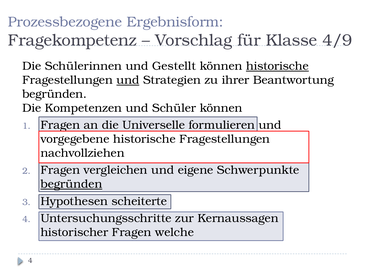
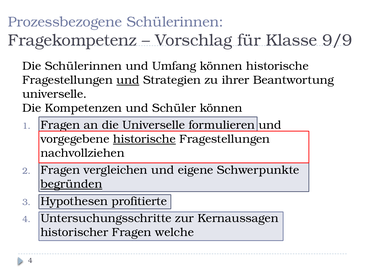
Prozessbezogene Ergebnisform: Ergebnisform -> Schülerinnen (175, 22)
4/9: 4/9 -> 9/9 (337, 40)
Gestellt: Gestellt -> Umfang (174, 66)
historische underline: present -> none (277, 66)
begründen: begründen -> universelle (55, 94)
historische underline: none -> present (144, 139)
scheiterte: scheiterte -> profitierte (139, 201)
